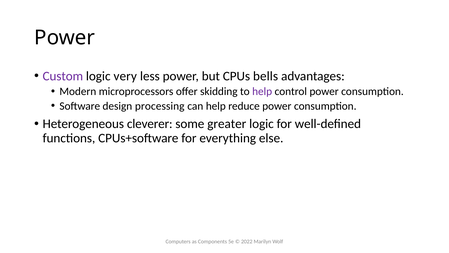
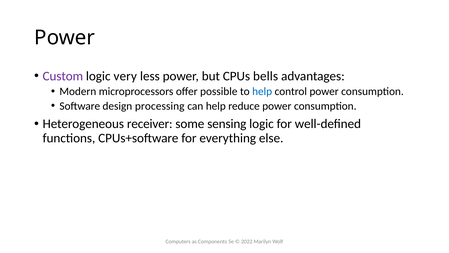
skidding: skidding -> possible (219, 91)
help colour: purple -> blue (262, 91)
cleverer: cleverer -> receiver (150, 124)
greater: greater -> sensing (227, 124)
